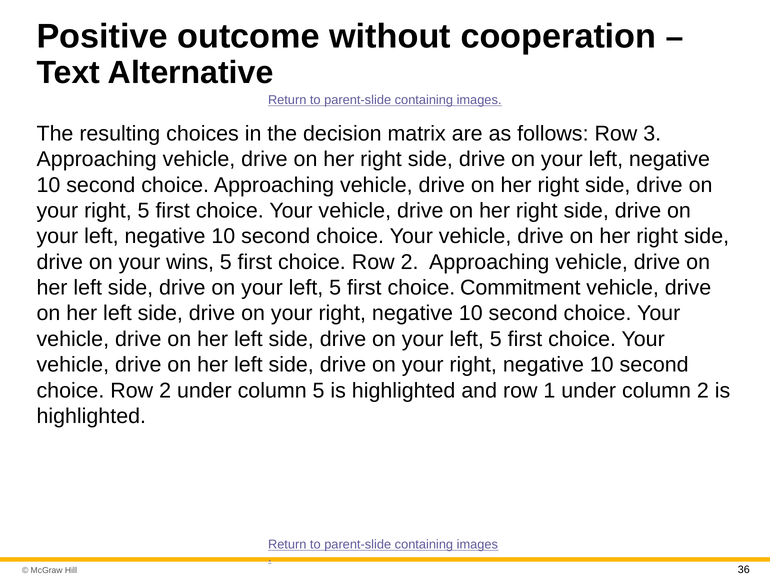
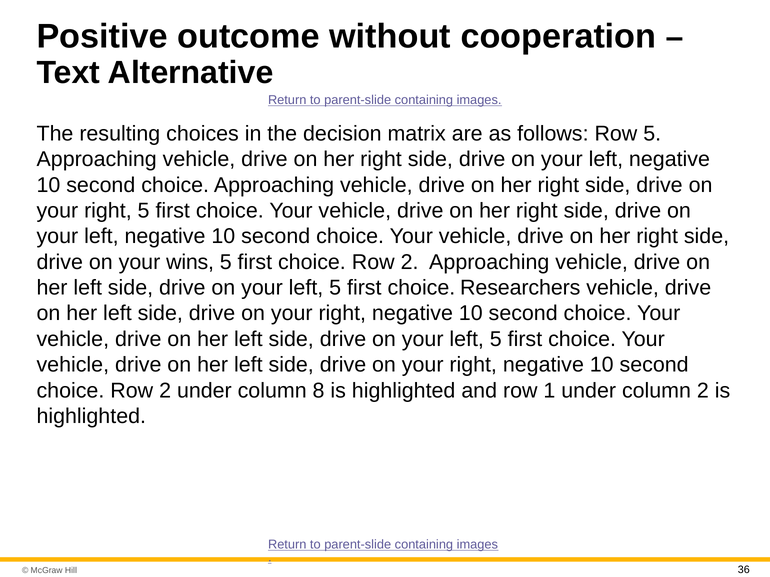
Row 3: 3 -> 5 (652, 134)
Commitment: Commitment -> Researchers (520, 288)
column 5: 5 -> 8 (319, 391)
